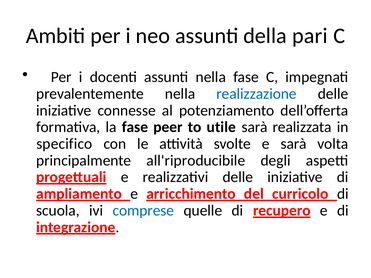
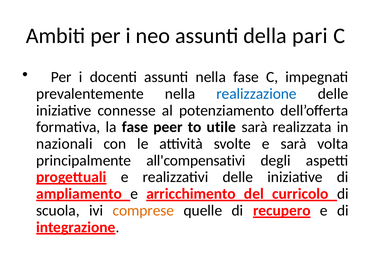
specifico: specifico -> nazionali (64, 144)
all'riproducibile: all'riproducibile -> all'compensativi (196, 161)
comprese colour: blue -> orange (143, 211)
